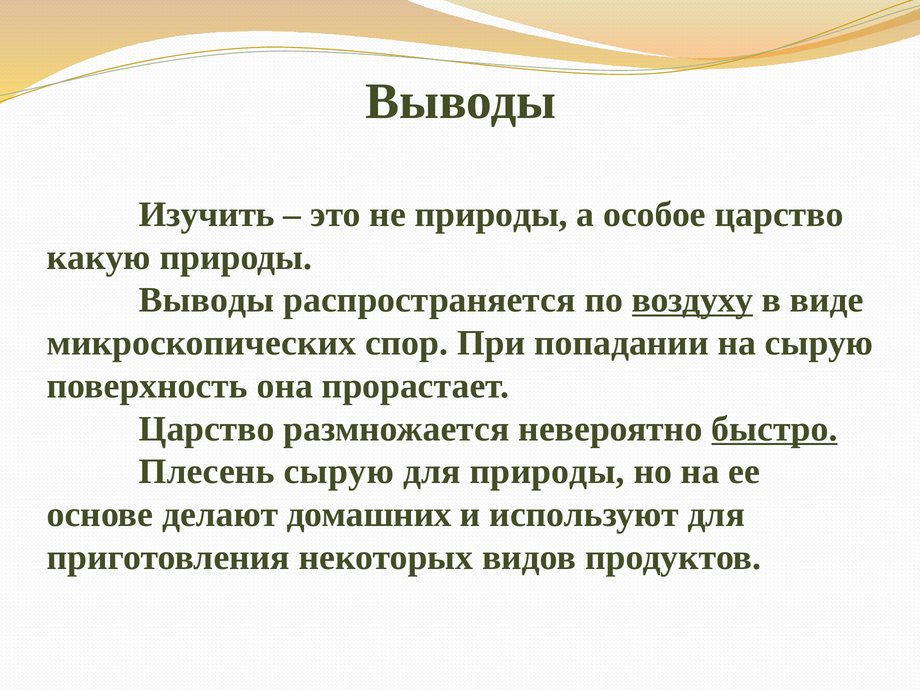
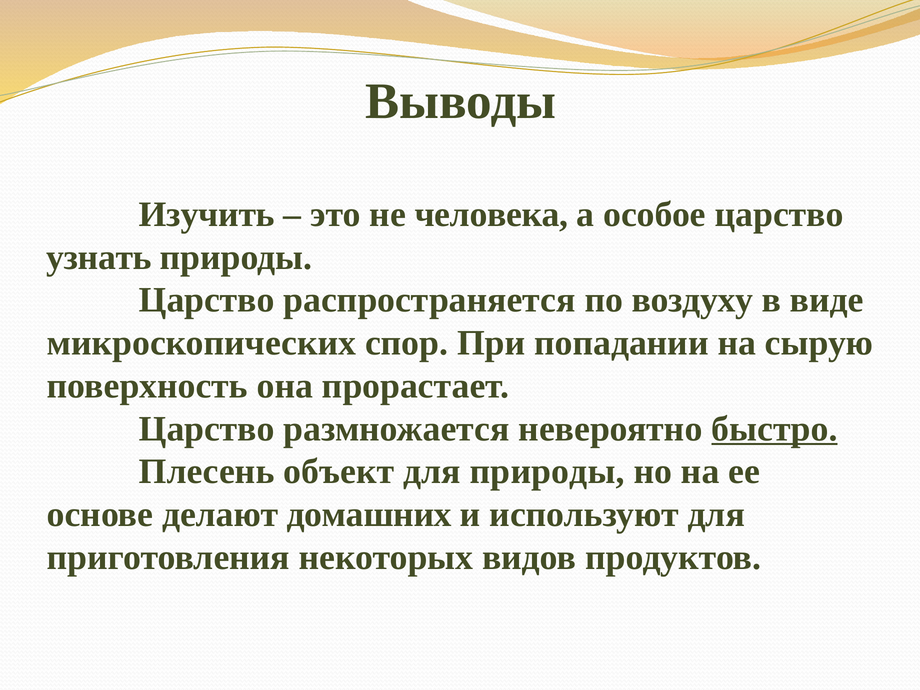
не природы: природы -> человека (491, 214)
какую: какую -> узнать (99, 257)
Выводы: Выводы -> Царство (207, 300)
воздуху underline: present -> none (693, 300)
Плесень сырую: сырую -> объект (339, 472)
